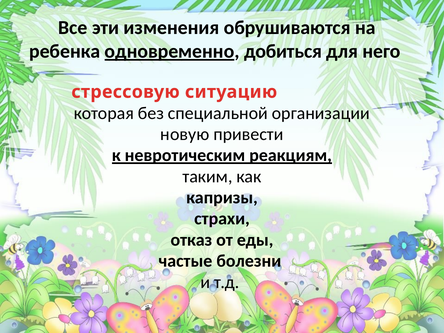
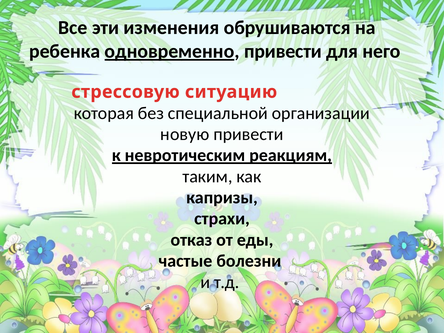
одновременно добиться: добиться -> привести (283, 51)
